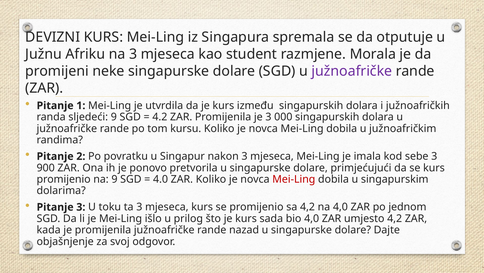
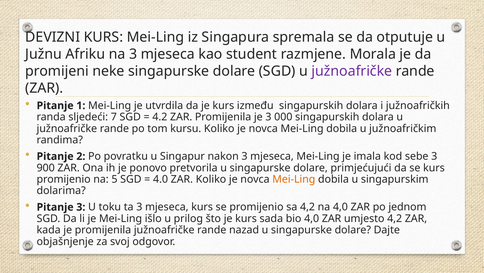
sljedeći 9: 9 -> 7 (114, 117)
na 9: 9 -> 5 (114, 179)
Mei-Ling colour: red -> orange (294, 179)
